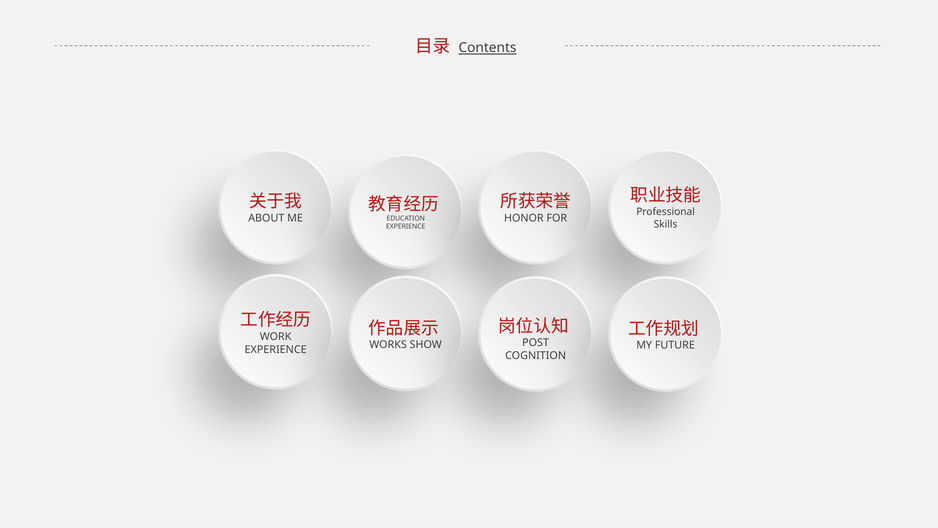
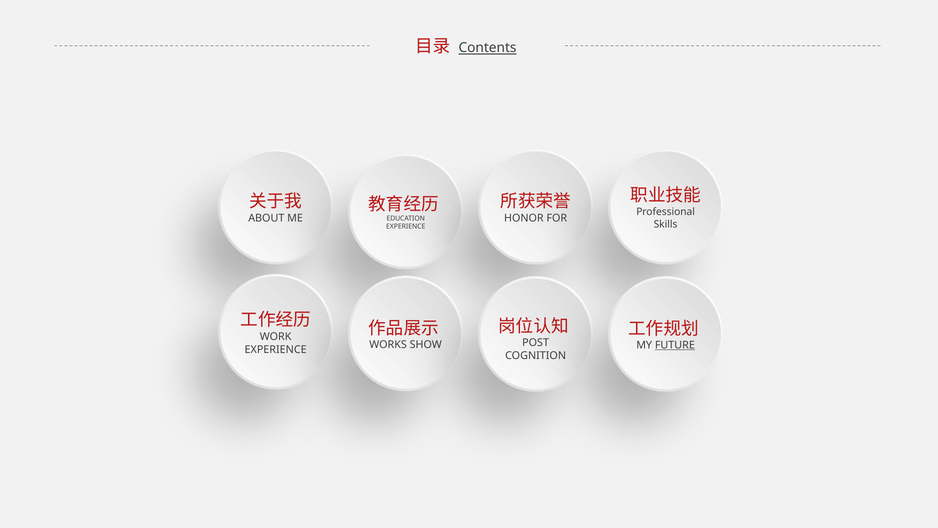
FUTURE underline: none -> present (675, 345)
